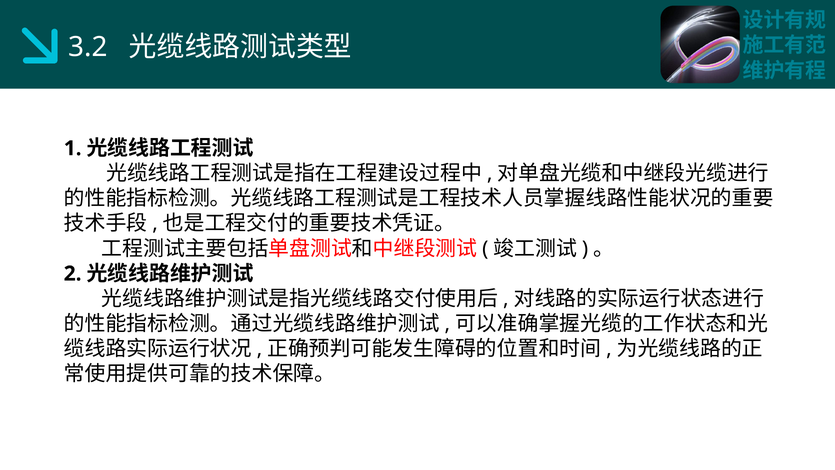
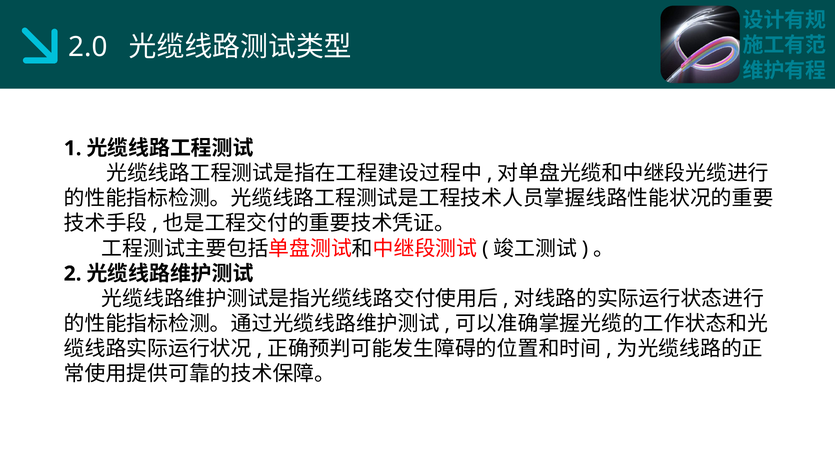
3.2: 3.2 -> 2.0 (88, 47)
